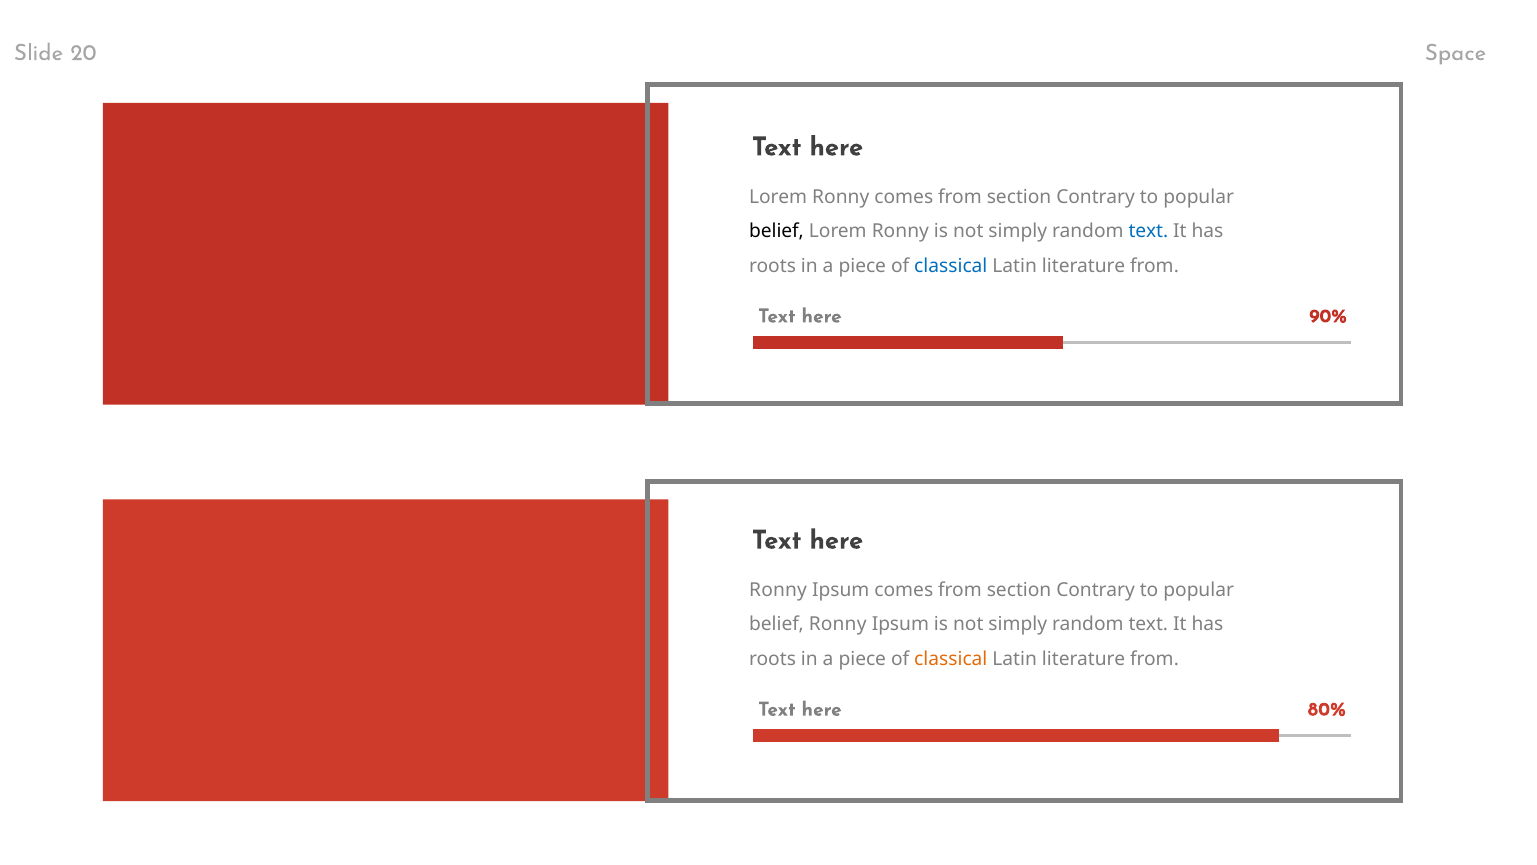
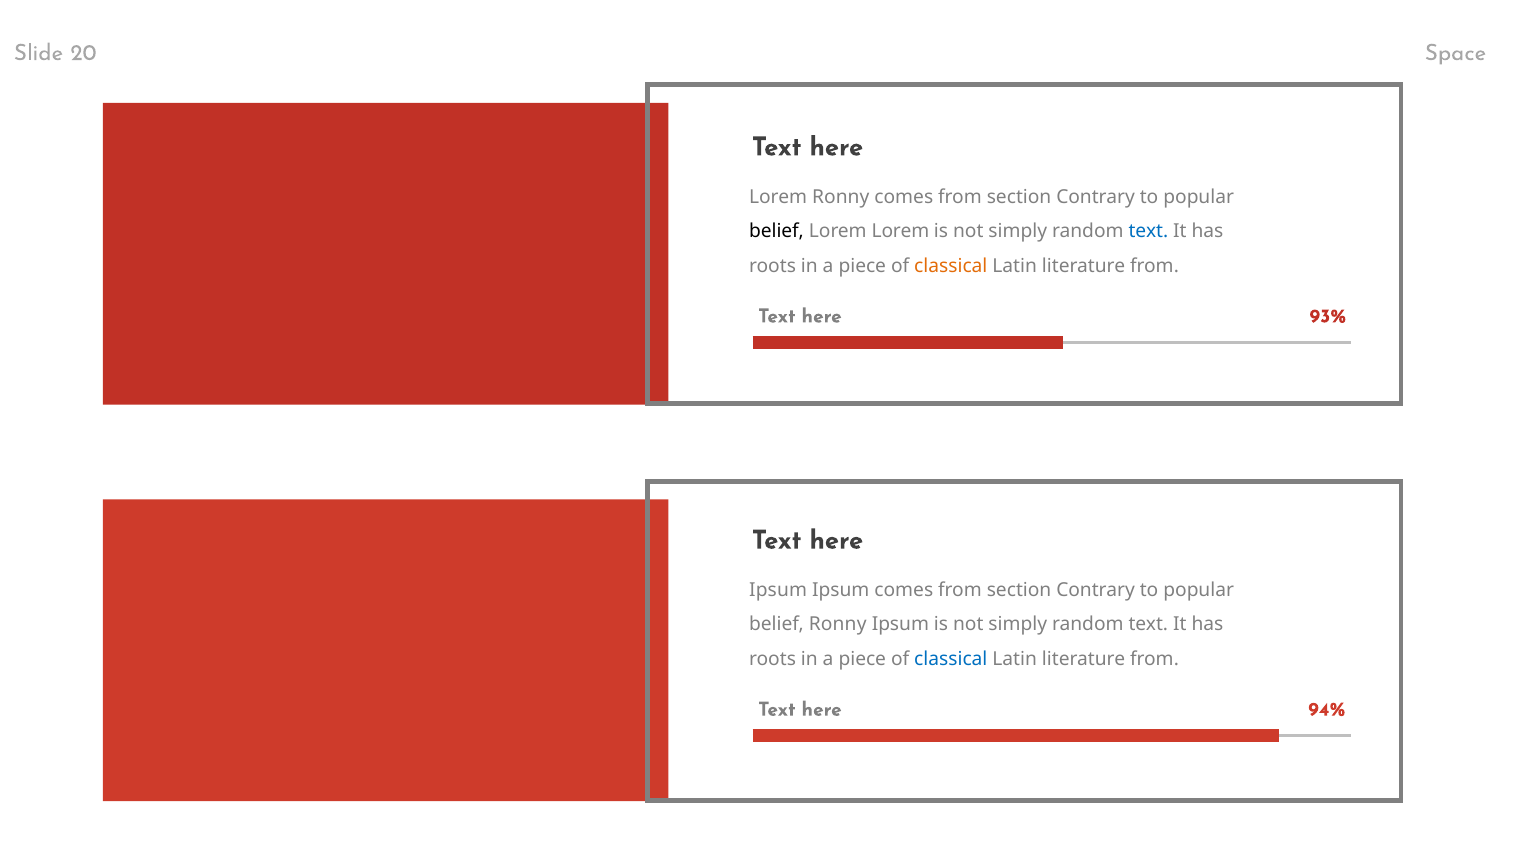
Ronny: Ronny -> Lorem (900, 231)
classical colour: blue -> orange (951, 266)
90%: 90% -> 93% (1328, 316)
Ronny: Ronny -> Ipsum (778, 590)
classical colour: orange -> blue (951, 659)
80%: 80% -> 94% (1327, 709)
